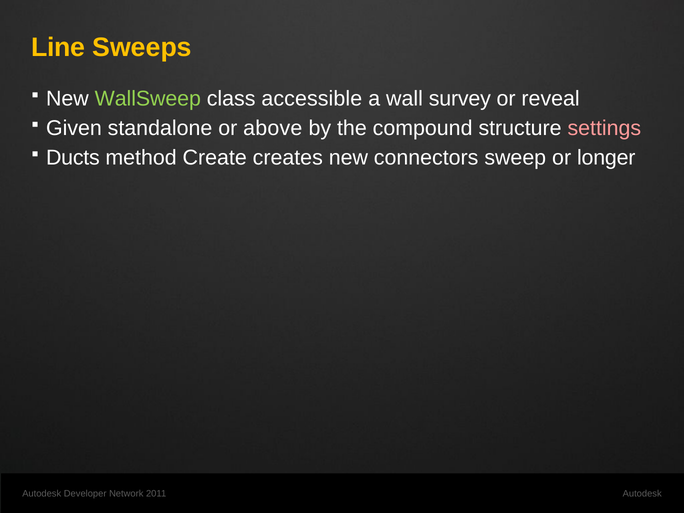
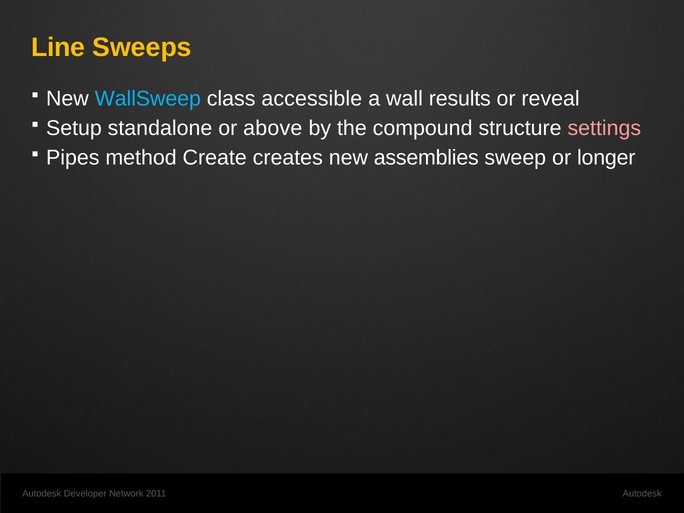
WallSweep colour: light green -> light blue (148, 99)
survey: survey -> results (460, 99)
Given: Given -> Setup (74, 128)
Ducts: Ducts -> Pipes (73, 158)
connectors: connectors -> assemblies (426, 158)
